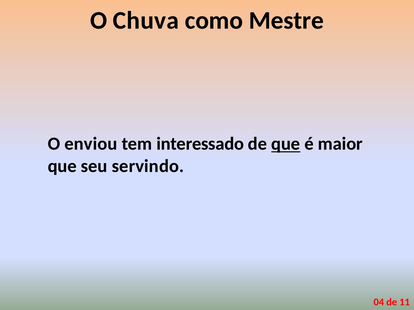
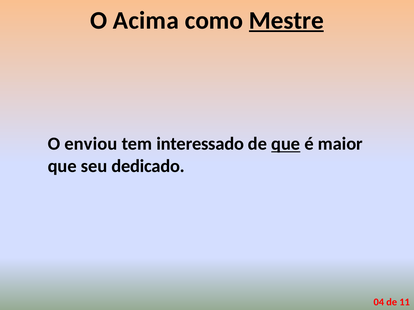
Chuva: Chuva -> Acima (146, 20)
Mestre underline: none -> present (286, 20)
servindo: servindo -> dedicado (148, 166)
